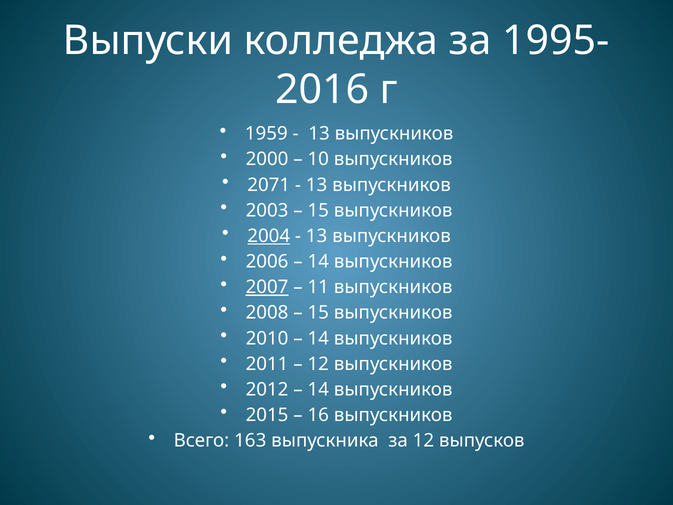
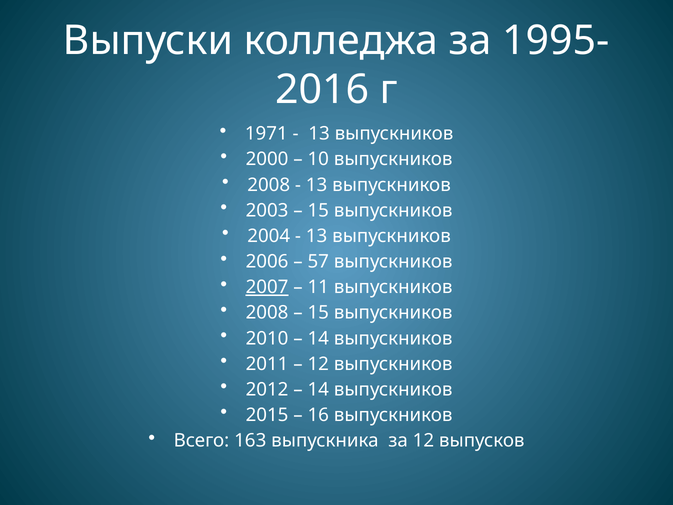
1959: 1959 -> 1971 (266, 134)
2071: 2071 -> 2008 (269, 185)
2004 underline: present -> none (269, 236)
14: 14 -> 57 (318, 262)
